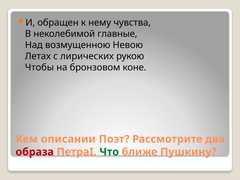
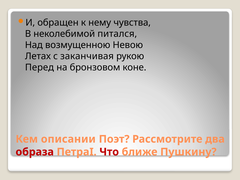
главные: главные -> питался (117, 34)
лирических: лирических -> заканчивая (87, 56)
Чтобы: Чтобы -> Перед (39, 67)
Что colour: green -> red (109, 152)
